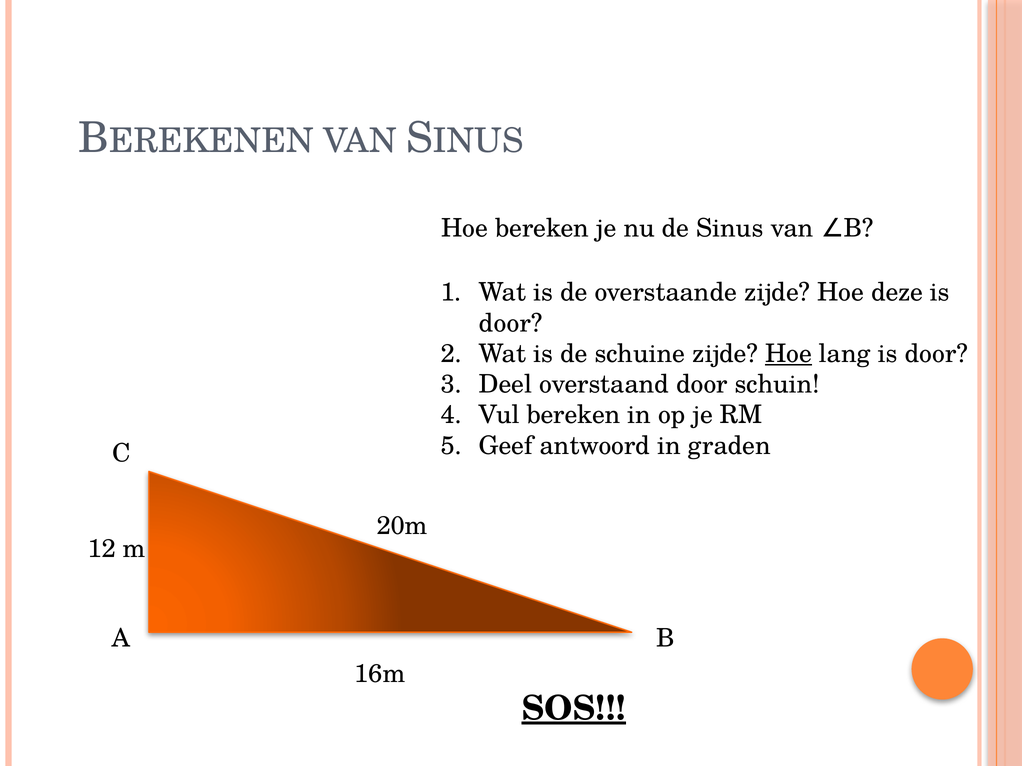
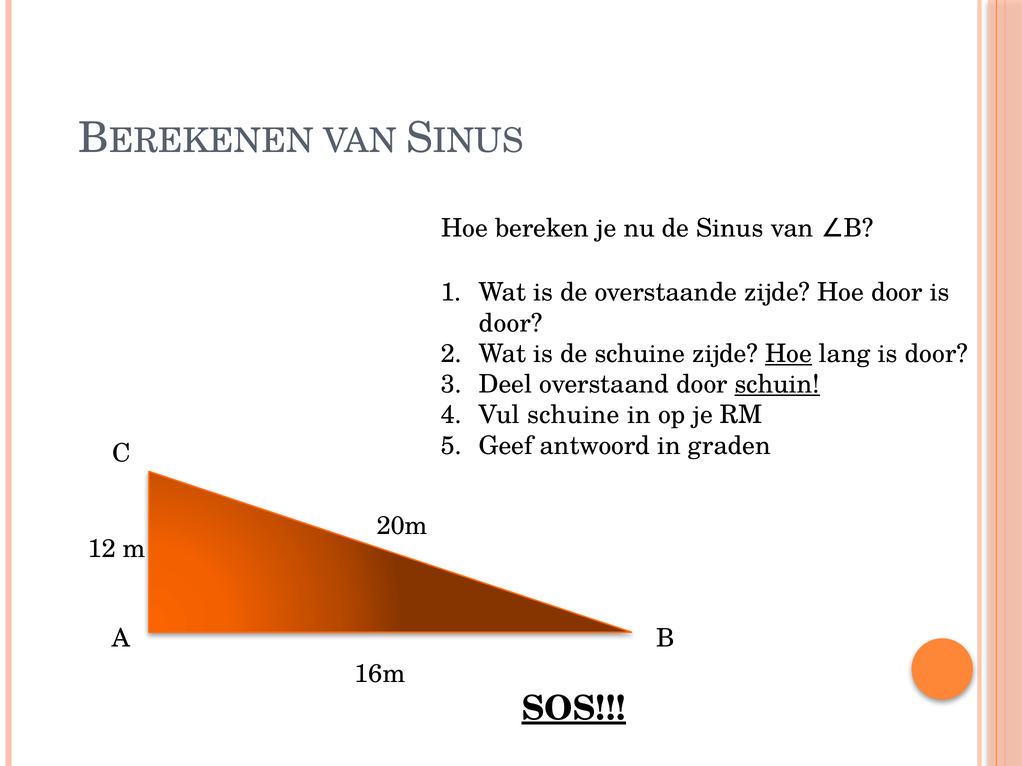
Hoe deze: deze -> door (897, 293)
schuin underline: none -> present (777, 385)
Vul bereken: bereken -> schuine (573, 415)
